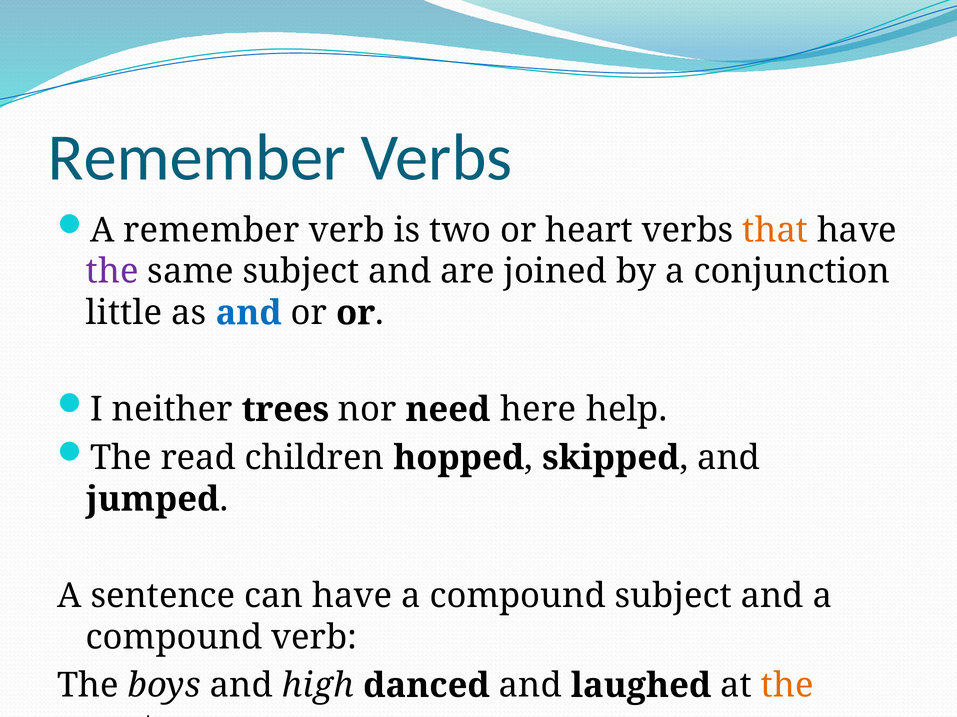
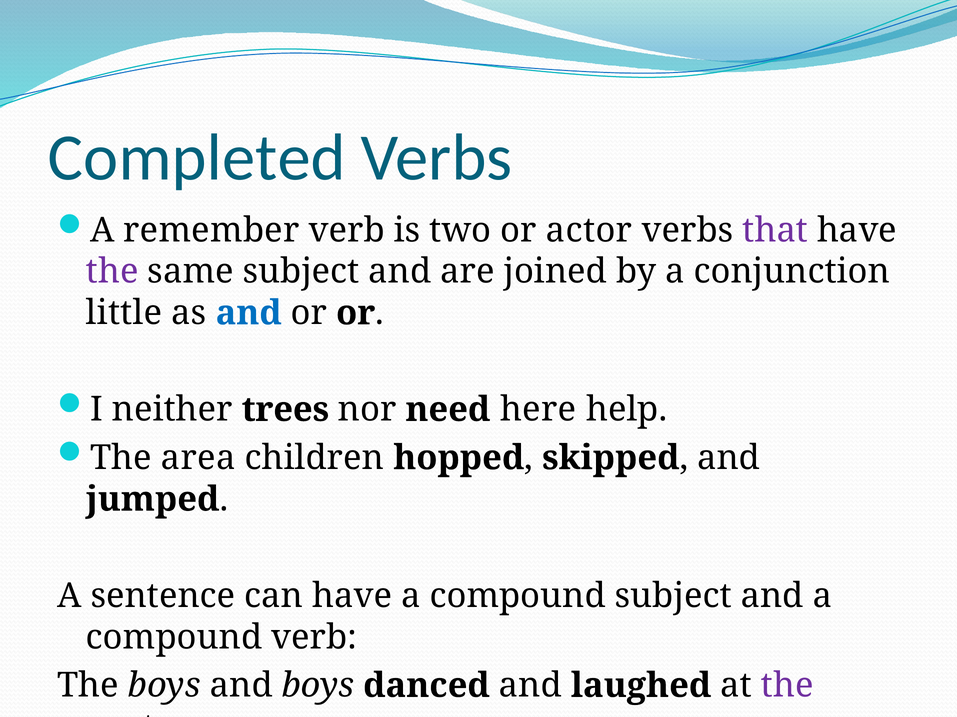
Remember: Remember -> Completed (197, 158)
heart: heart -> actor (589, 230)
that colour: orange -> purple (775, 230)
read: read -> area (198, 458)
and high: high -> boys (318, 686)
the colour: orange -> purple (787, 686)
